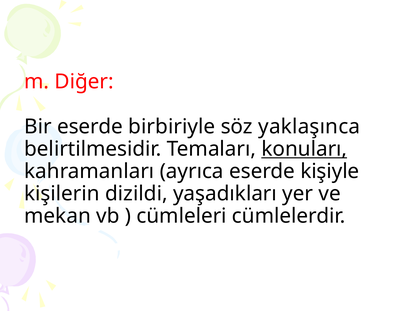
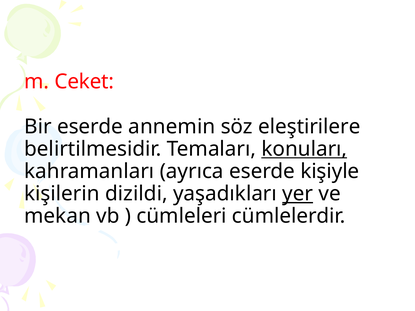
Diğer: Diğer -> Ceket (84, 82)
birbiriyle: birbiriyle -> annemin (172, 127)
yaklaşınca: yaklaşınca -> eleştirilere (309, 127)
yer underline: none -> present (298, 194)
